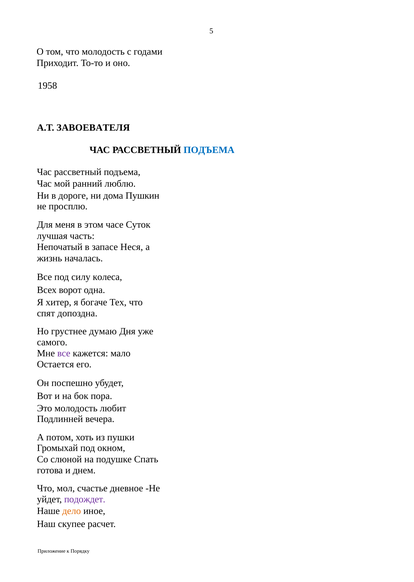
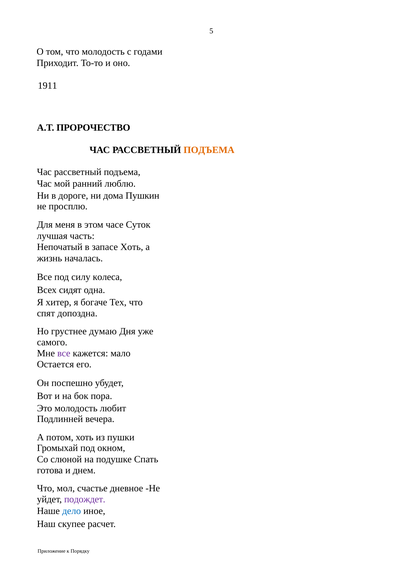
1958: 1958 -> 1911 (47, 86)
ЗАВОЕВАТЕЛЯ: ЗАВОЕВАТЕЛЯ -> ПРОРОЧЕСТВО (93, 128)
ПОДЪЕМА colour: blue -> orange (209, 150)
запасе Неся: Неся -> Хоть (132, 247)
ворот: ворот -> сидят (70, 290)
дело colour: orange -> blue (72, 510)
